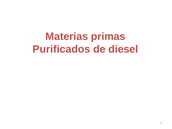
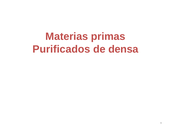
diesel: diesel -> densa (123, 49)
